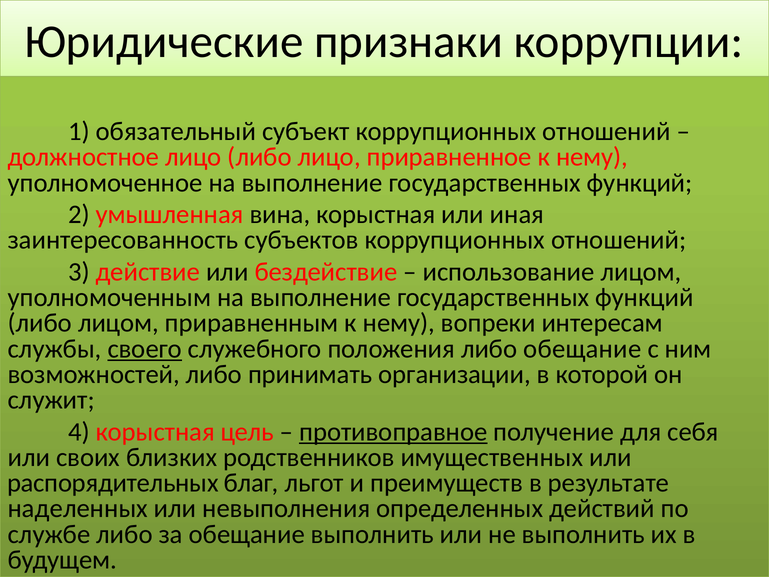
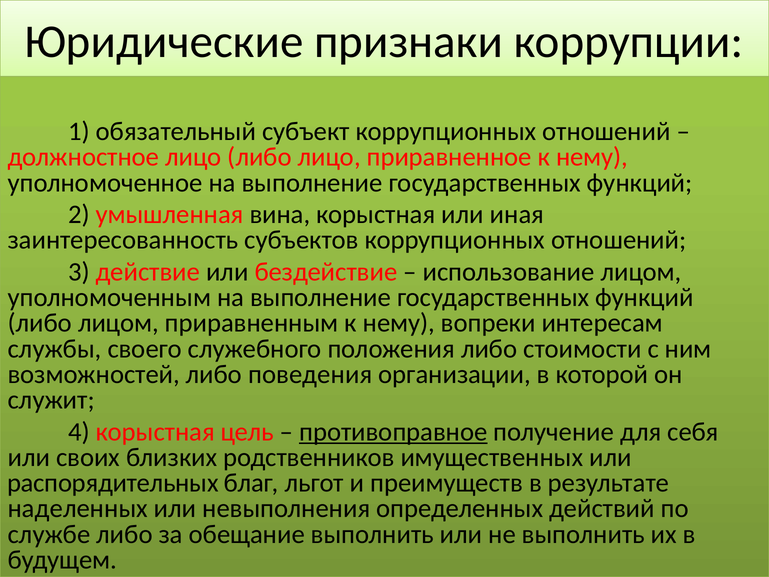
своего underline: present -> none (145, 349)
либо обещание: обещание -> стоимости (582, 349)
принимать: принимать -> поведения (310, 374)
